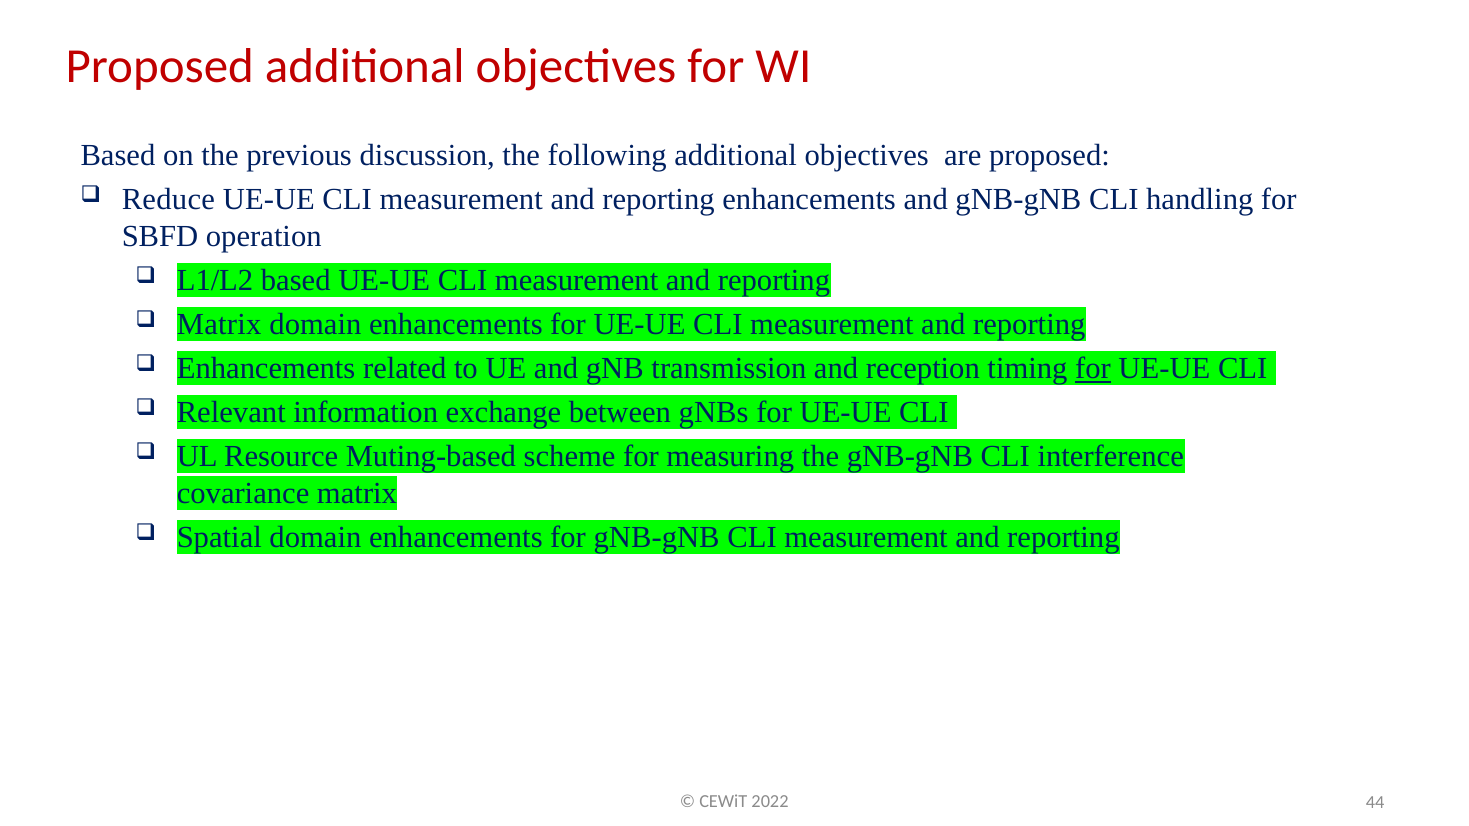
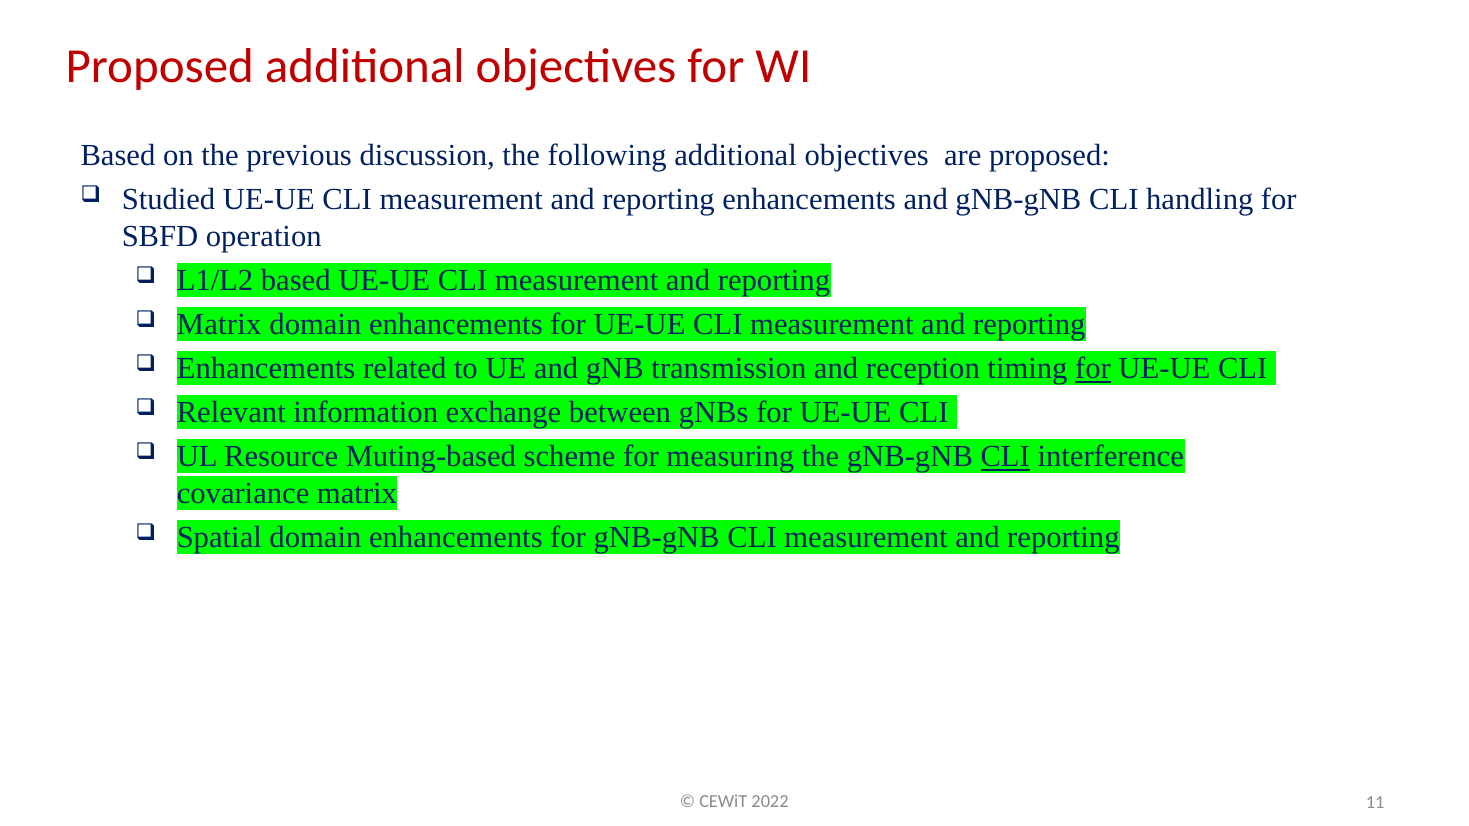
Reduce: Reduce -> Studied (168, 200)
CLI underline: none -> present (1005, 457)
44: 44 -> 11 (1375, 803)
